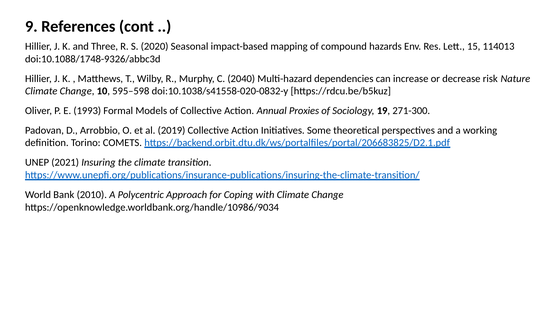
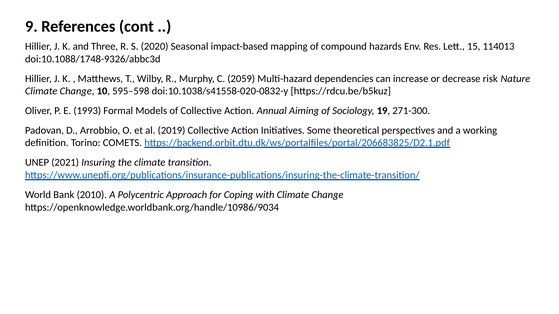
2040: 2040 -> 2059 (241, 79)
Proxies: Proxies -> Aiming (304, 111)
